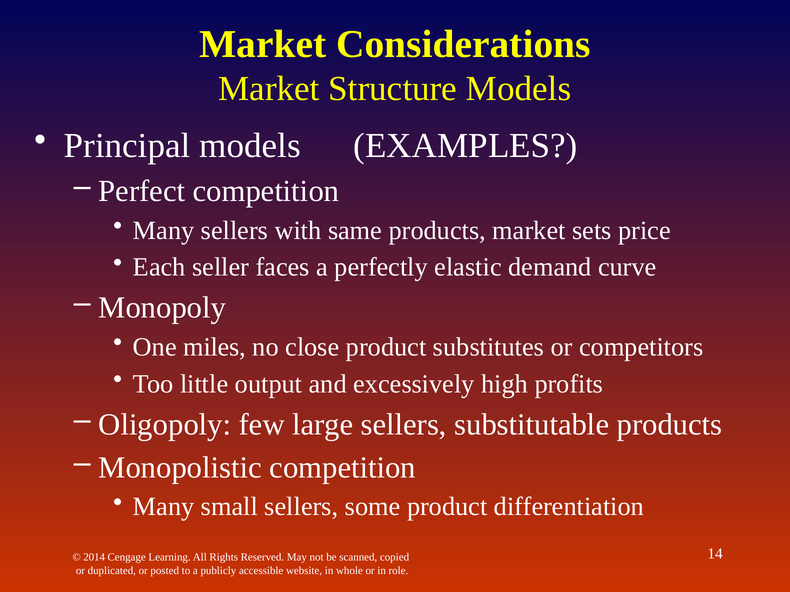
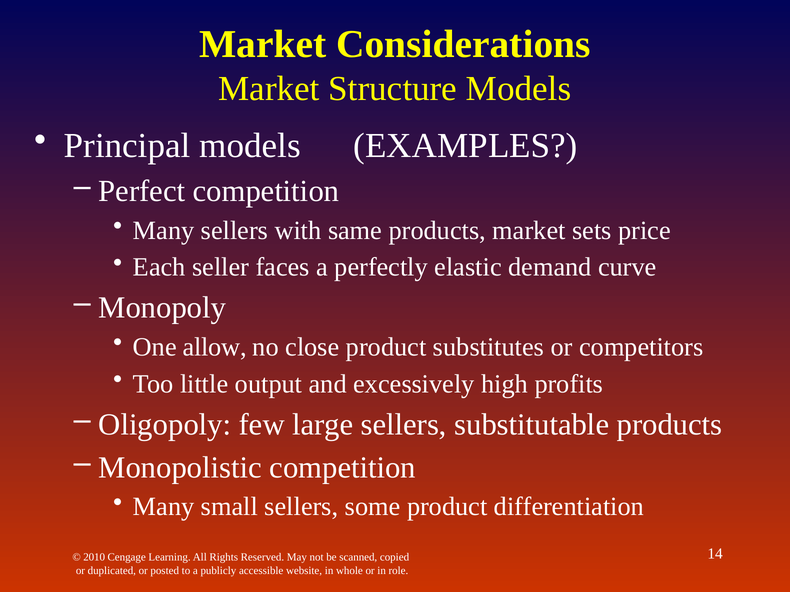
miles: miles -> allow (215, 347)
2014: 2014 -> 2010 (94, 558)
